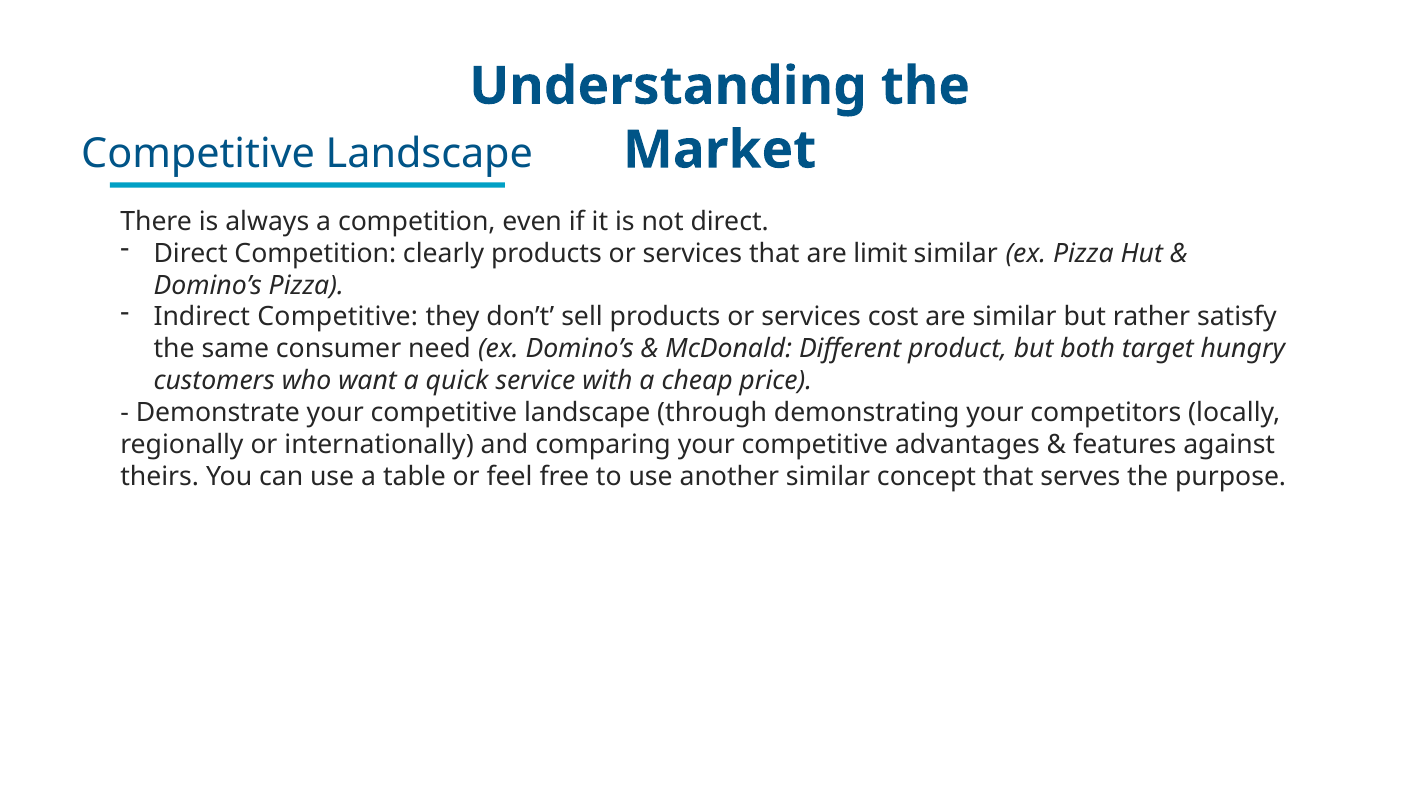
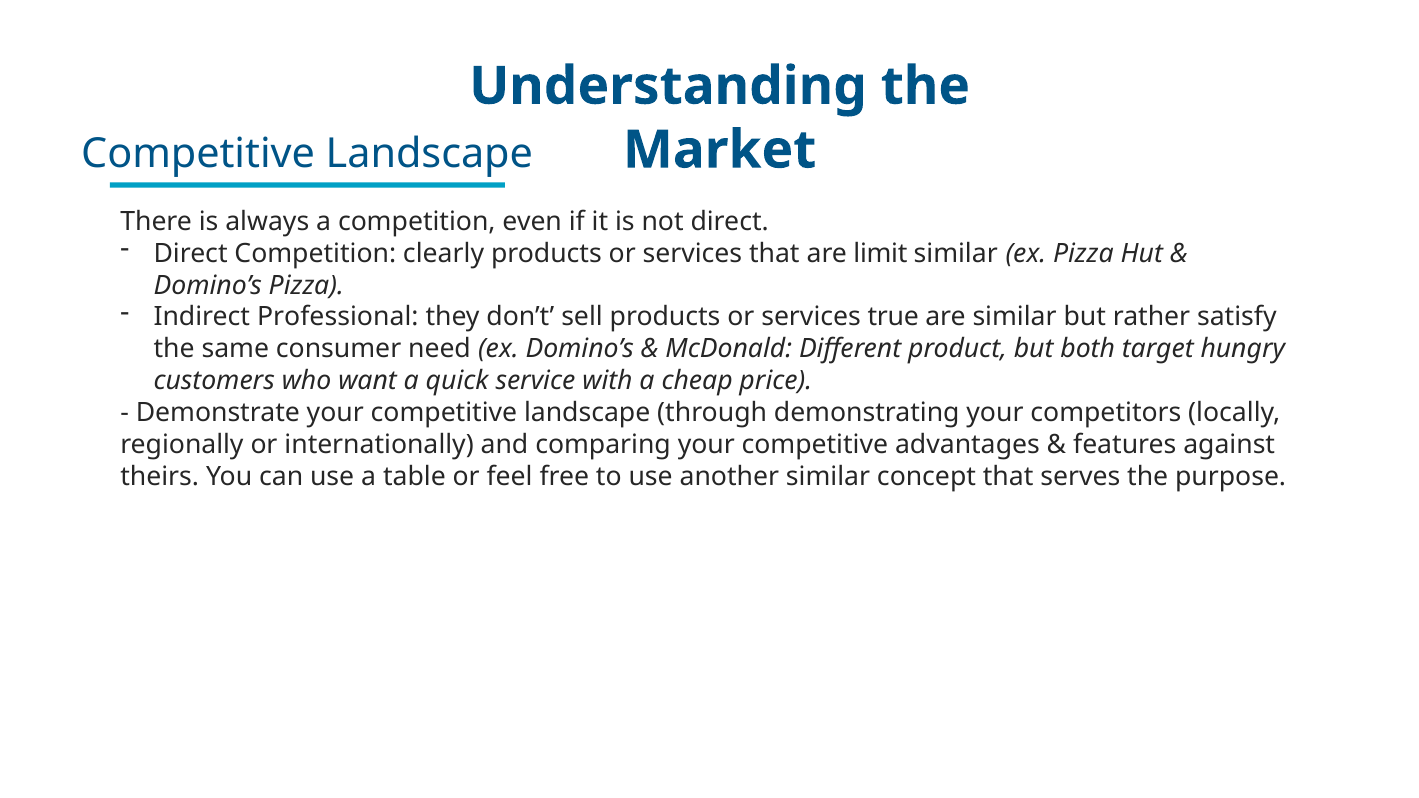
Indirect Competitive: Competitive -> Professional (338, 317)
cost: cost -> true (893, 317)
